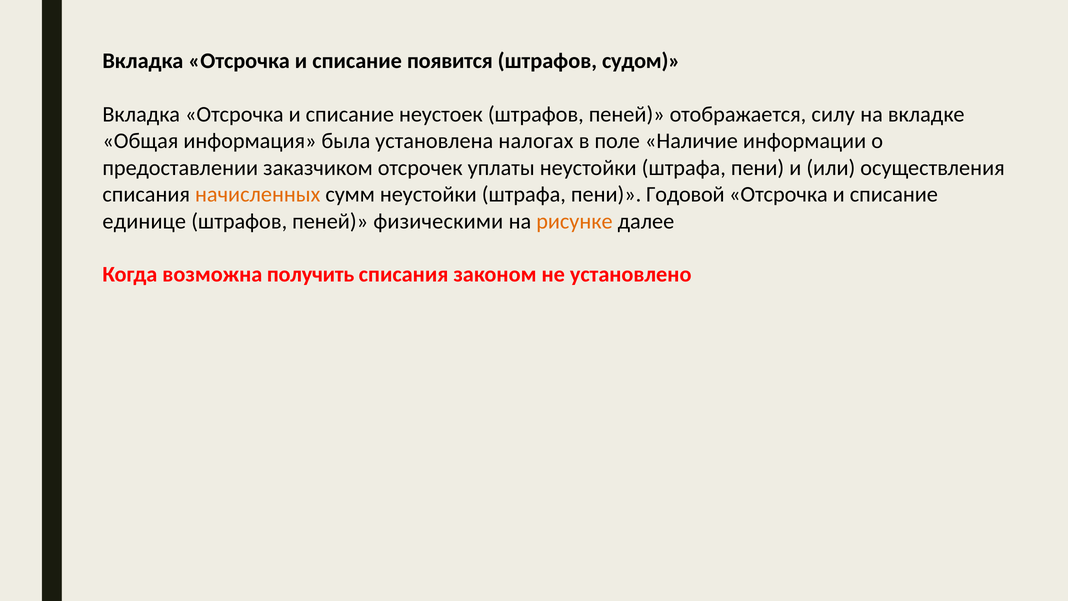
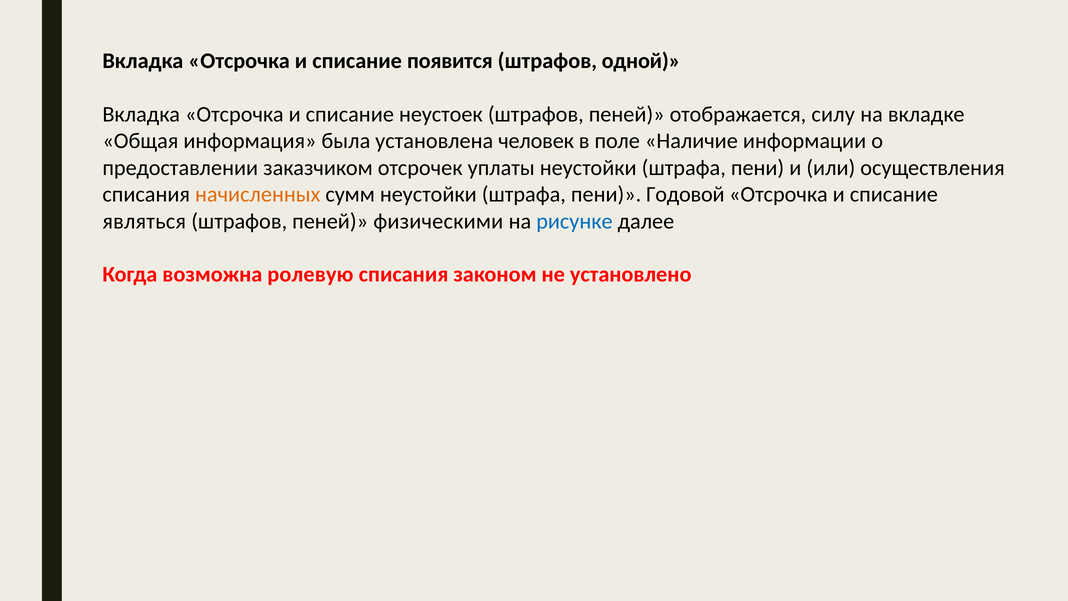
судом: судом -> одной (641, 61)
налогах: налогах -> человек (536, 141)
единице: единице -> являться (144, 221)
рисунке colour: orange -> blue (574, 221)
получить: получить -> ролевую (310, 275)
